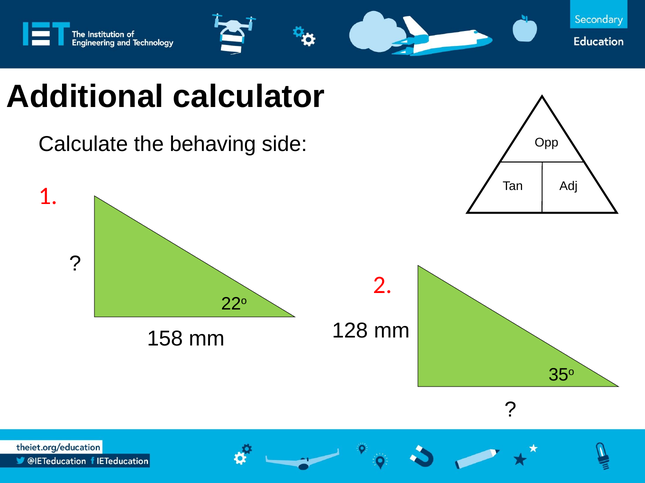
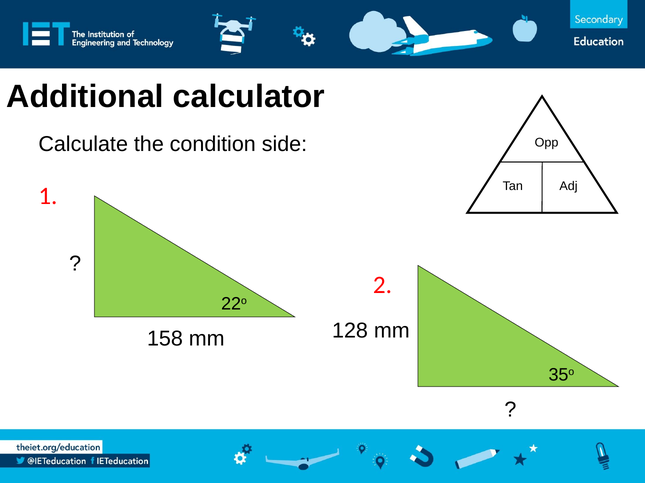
behaving: behaving -> condition (213, 144)
